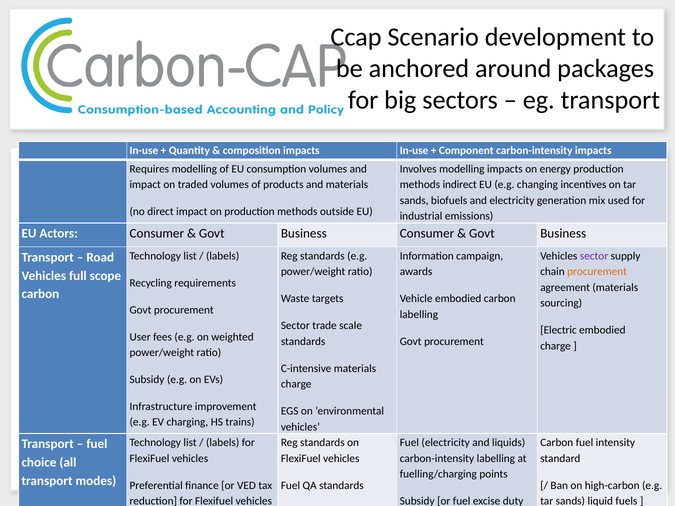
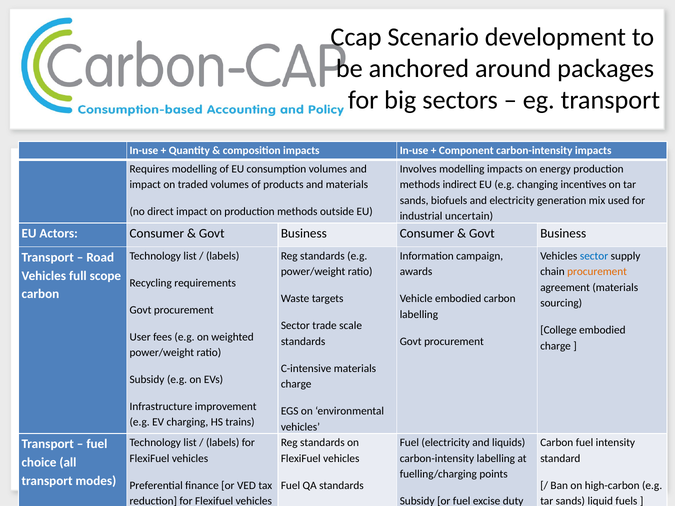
emissions: emissions -> uncertain (469, 216)
sector colour: purple -> blue (594, 256)
Electric: Electric -> College (559, 330)
